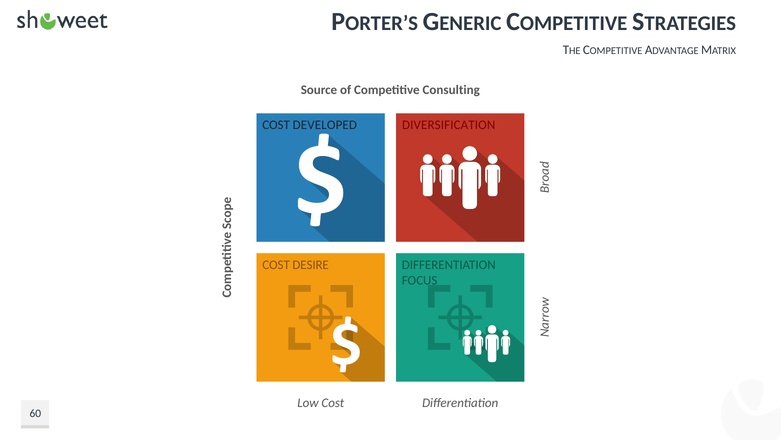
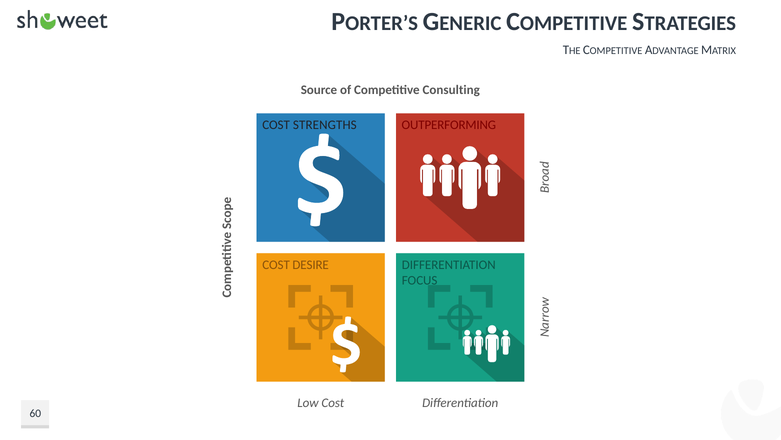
DEVELOPED: DEVELOPED -> STRENGTHS (325, 125)
DIVERSIFICATION: DIVERSIFICATION -> OUTPERFORMING (449, 125)
